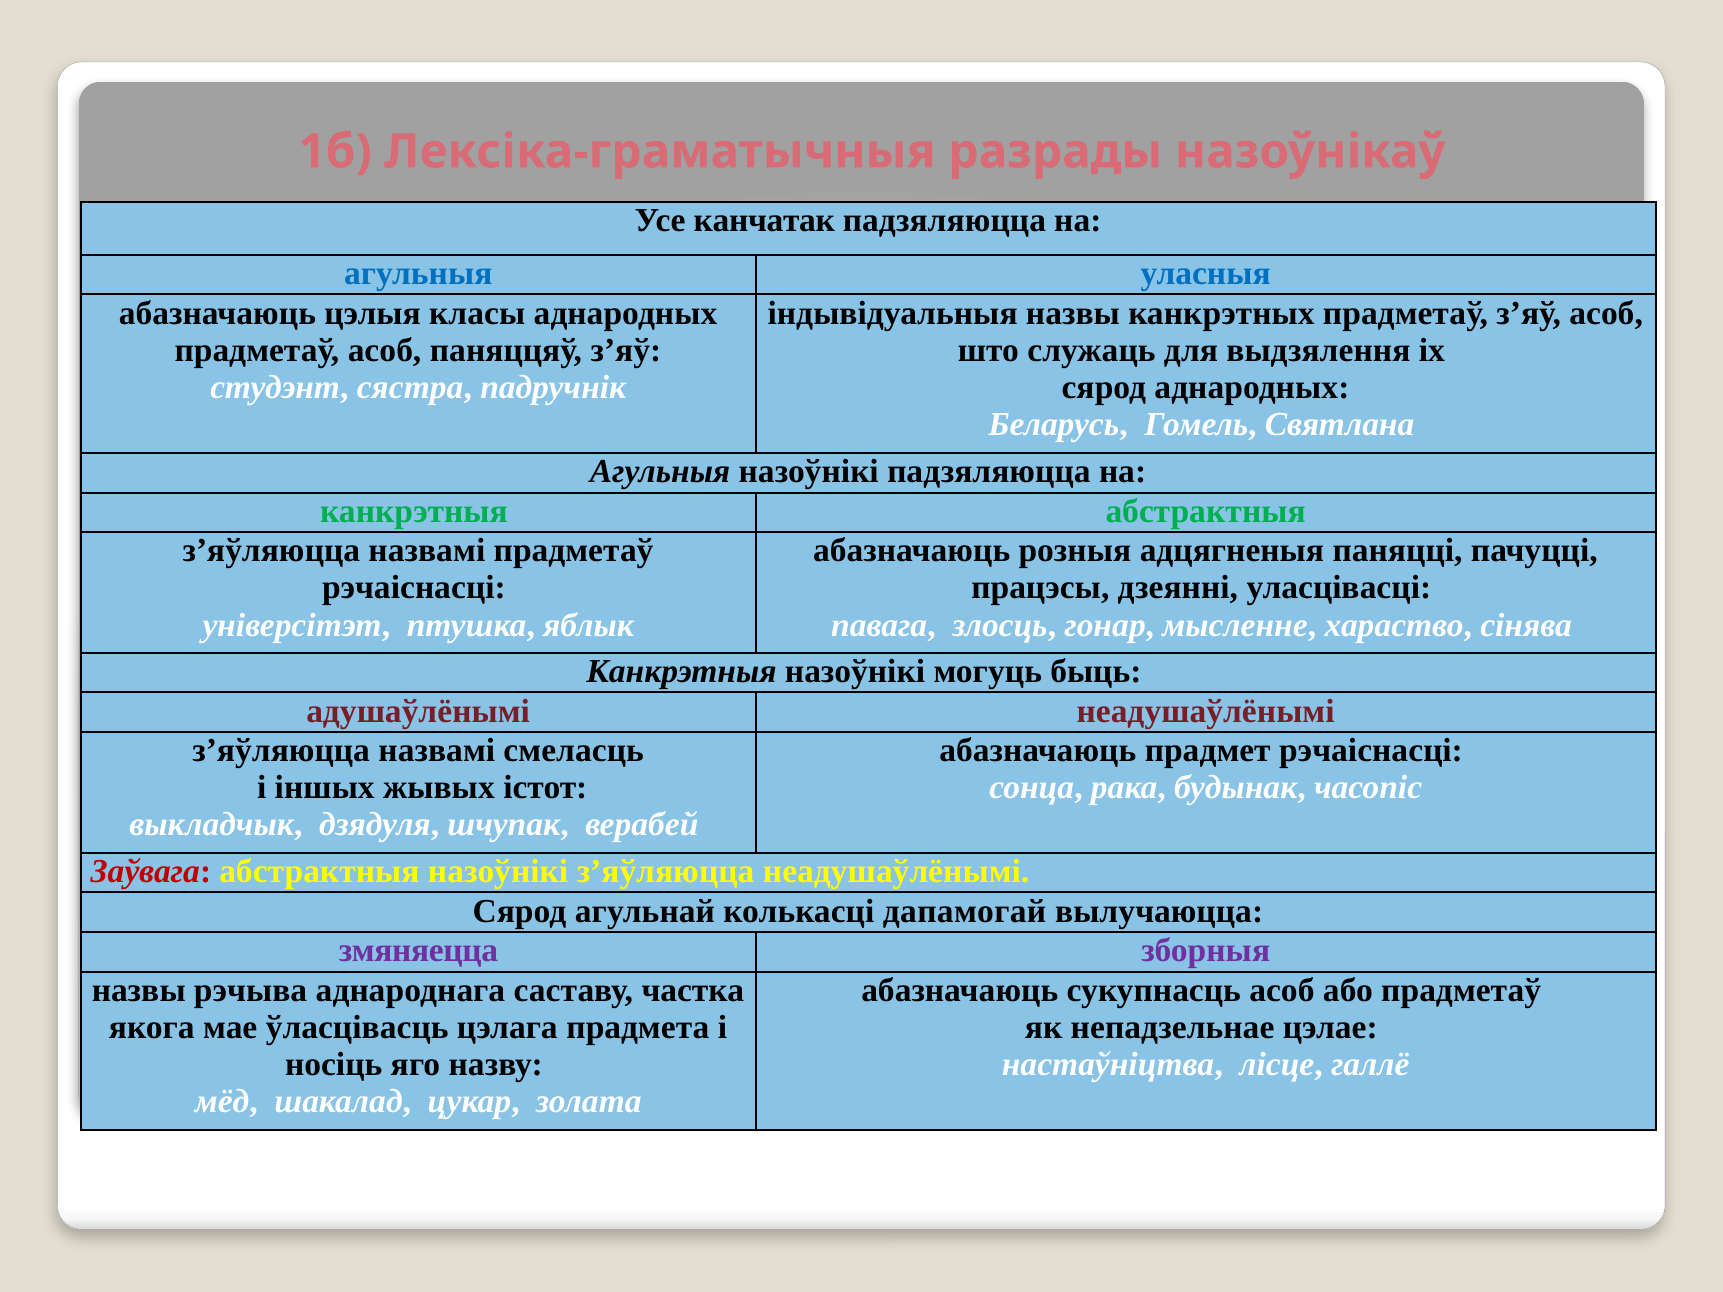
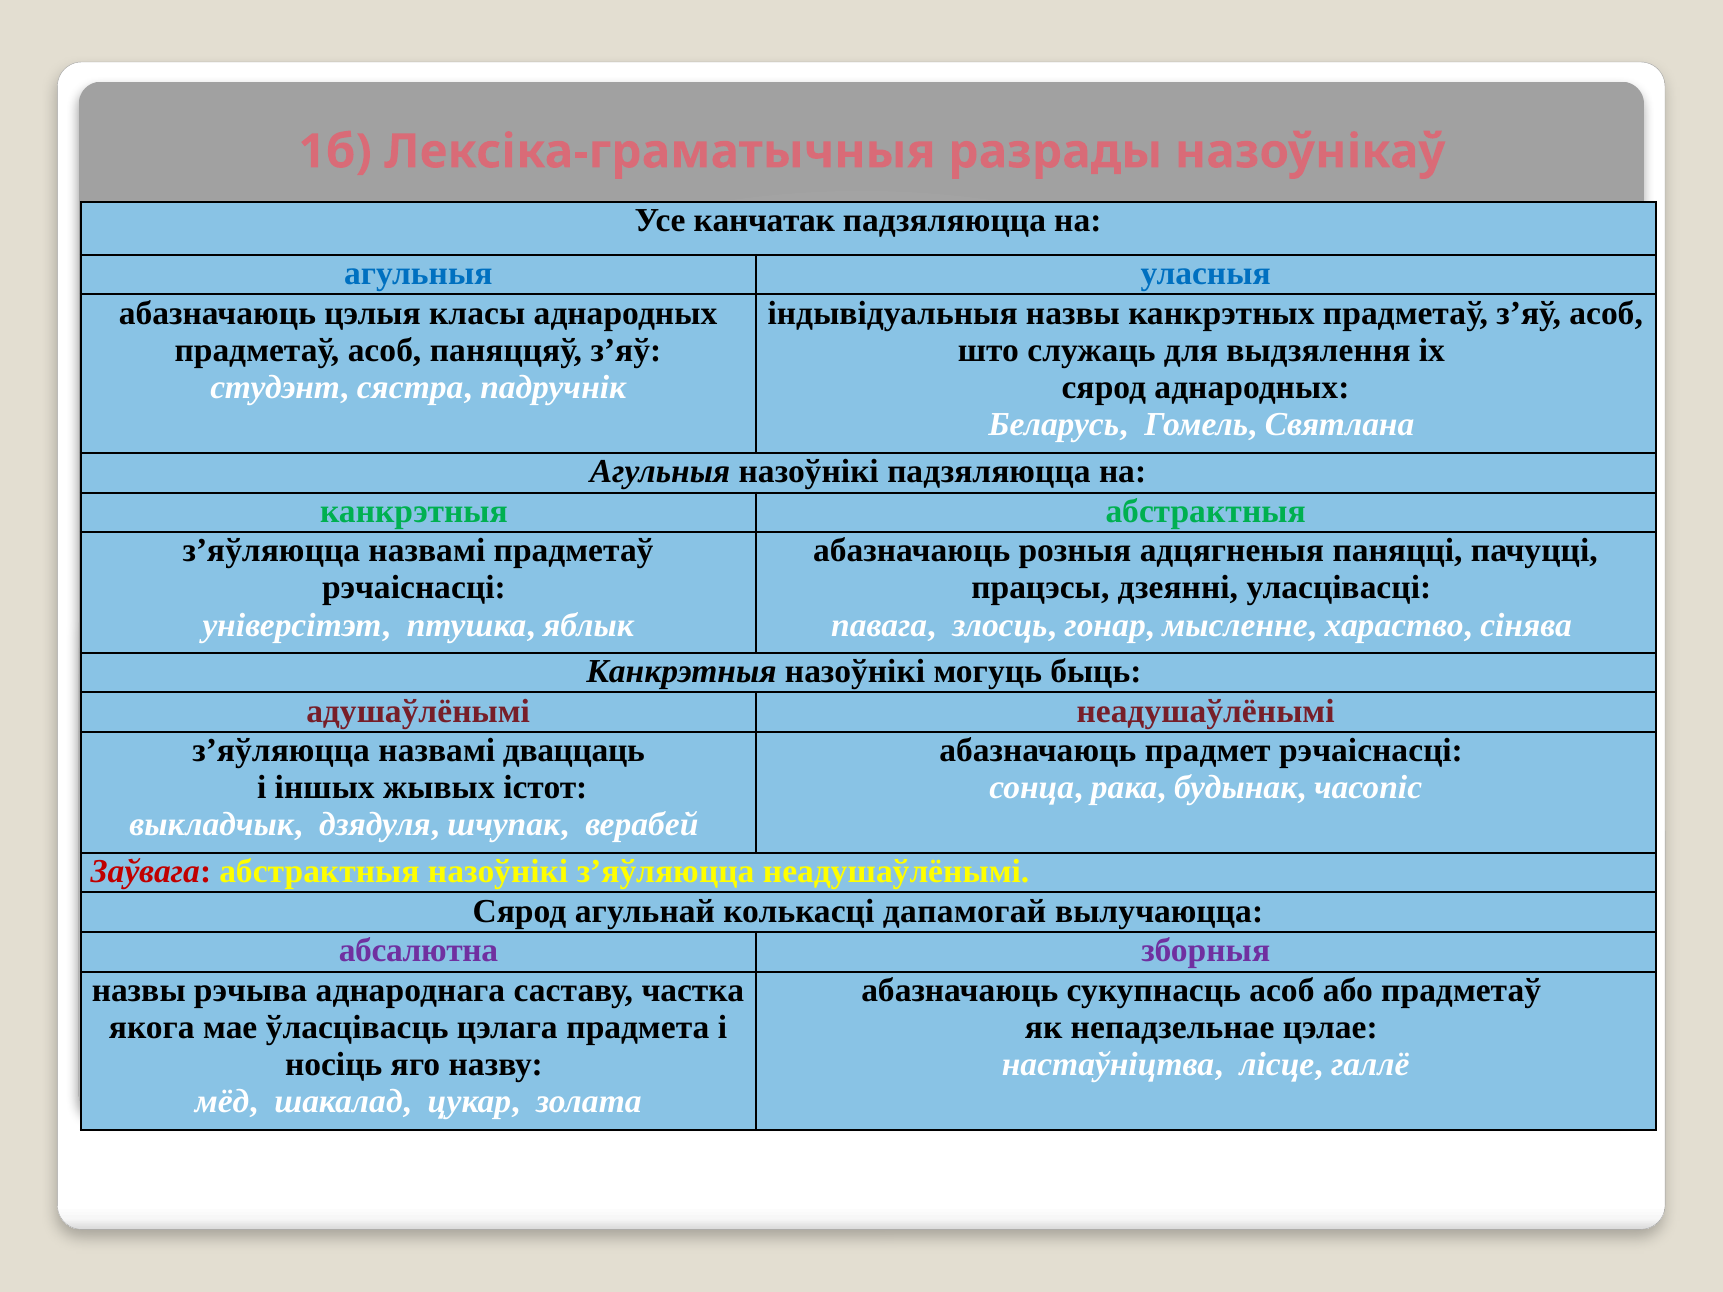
смеласць: смеласць -> дваццаць (574, 751)
змяняецца: змяняецца -> абсалютна (418, 951)
